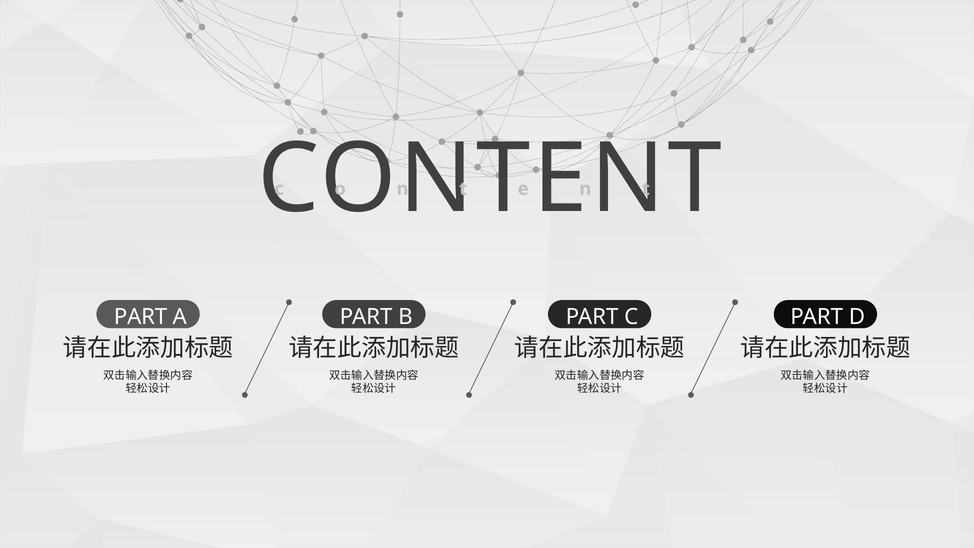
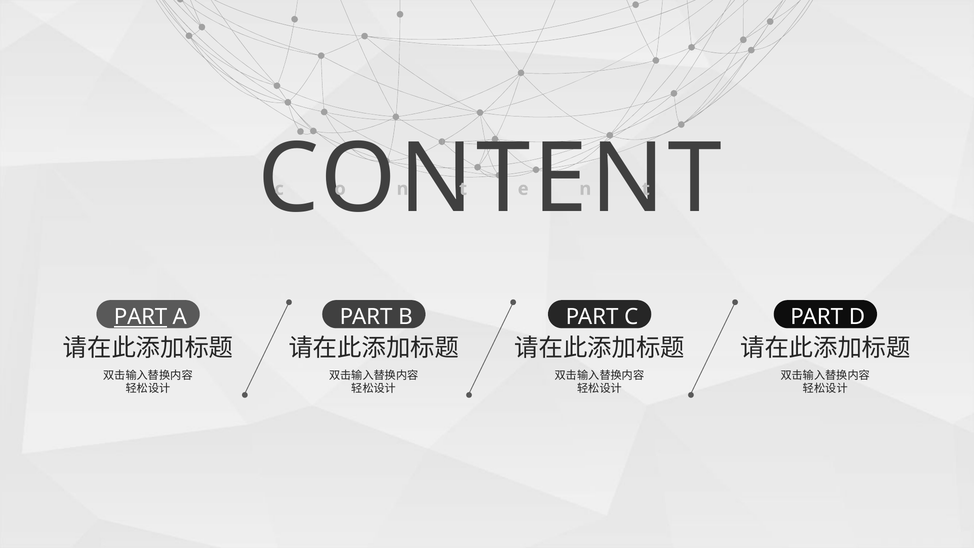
PART underline: none -> present (141, 317)
